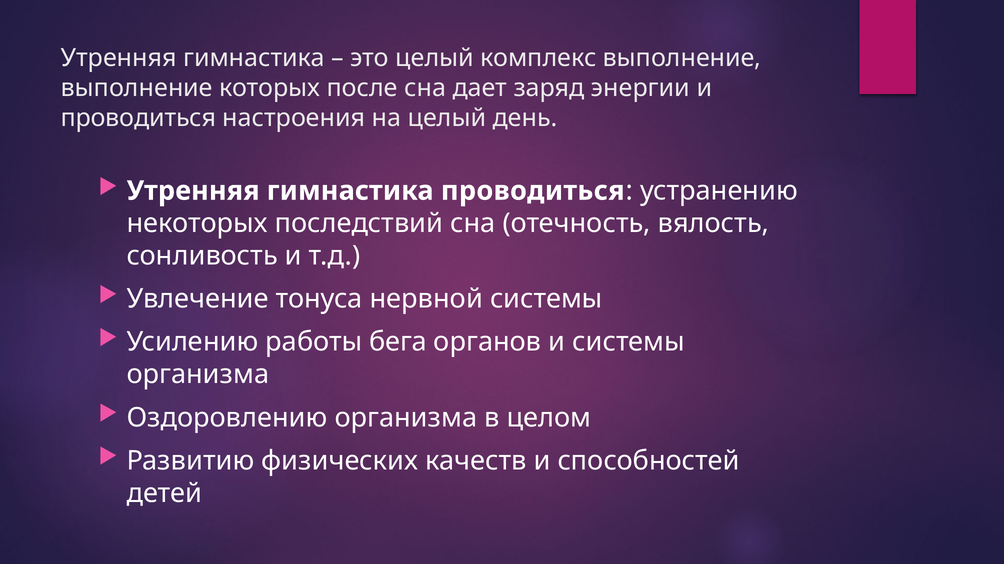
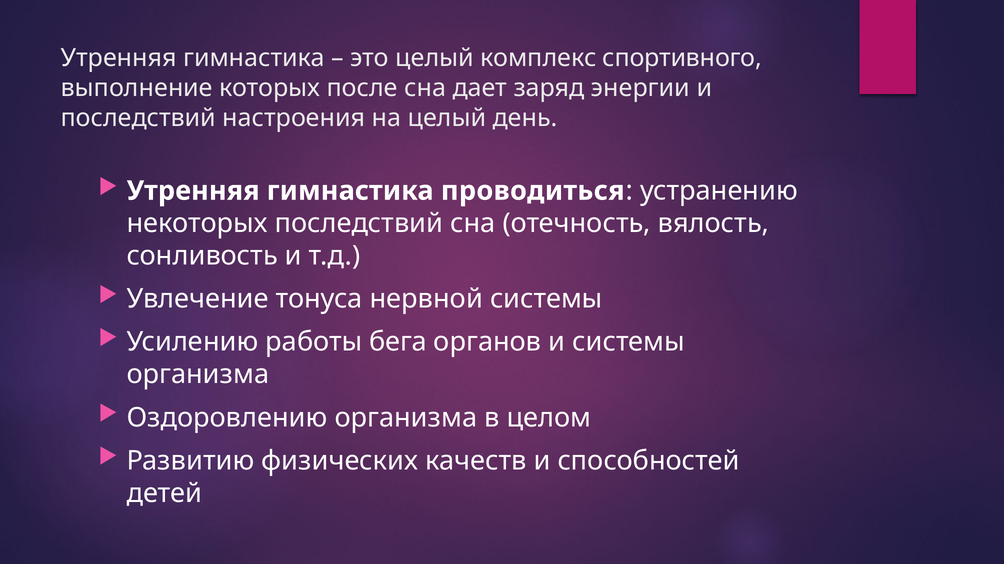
комплекс выполнение: выполнение -> спортивного (682, 58)
проводиться: проводиться -> последствий (138, 118)
